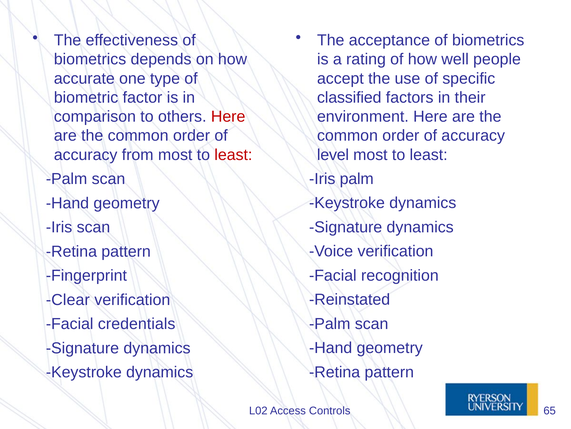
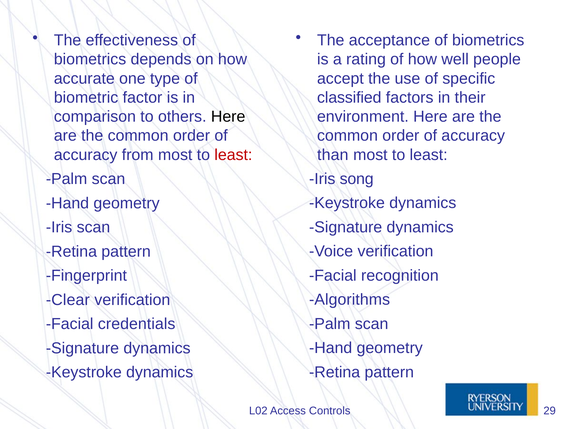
Here colour: red -> black (228, 116)
level: level -> than (333, 154)
Iris palm: palm -> song (357, 179)
Reinstated: Reinstated -> Algorithms (350, 299)
65: 65 -> 29 (550, 410)
